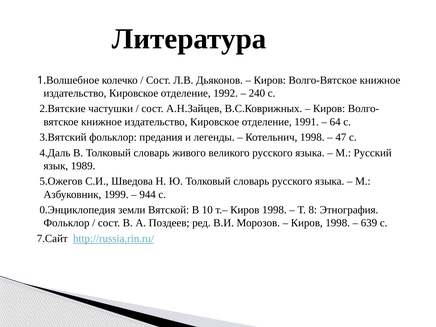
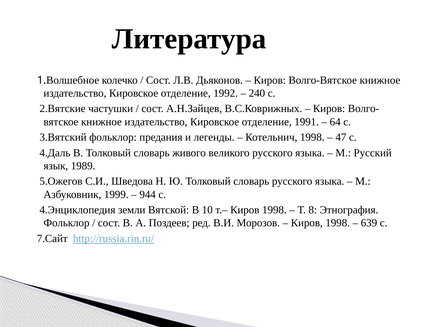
0.Энциклопедия: 0.Энциклопедия -> 4.Энциклопедия (77, 210)
